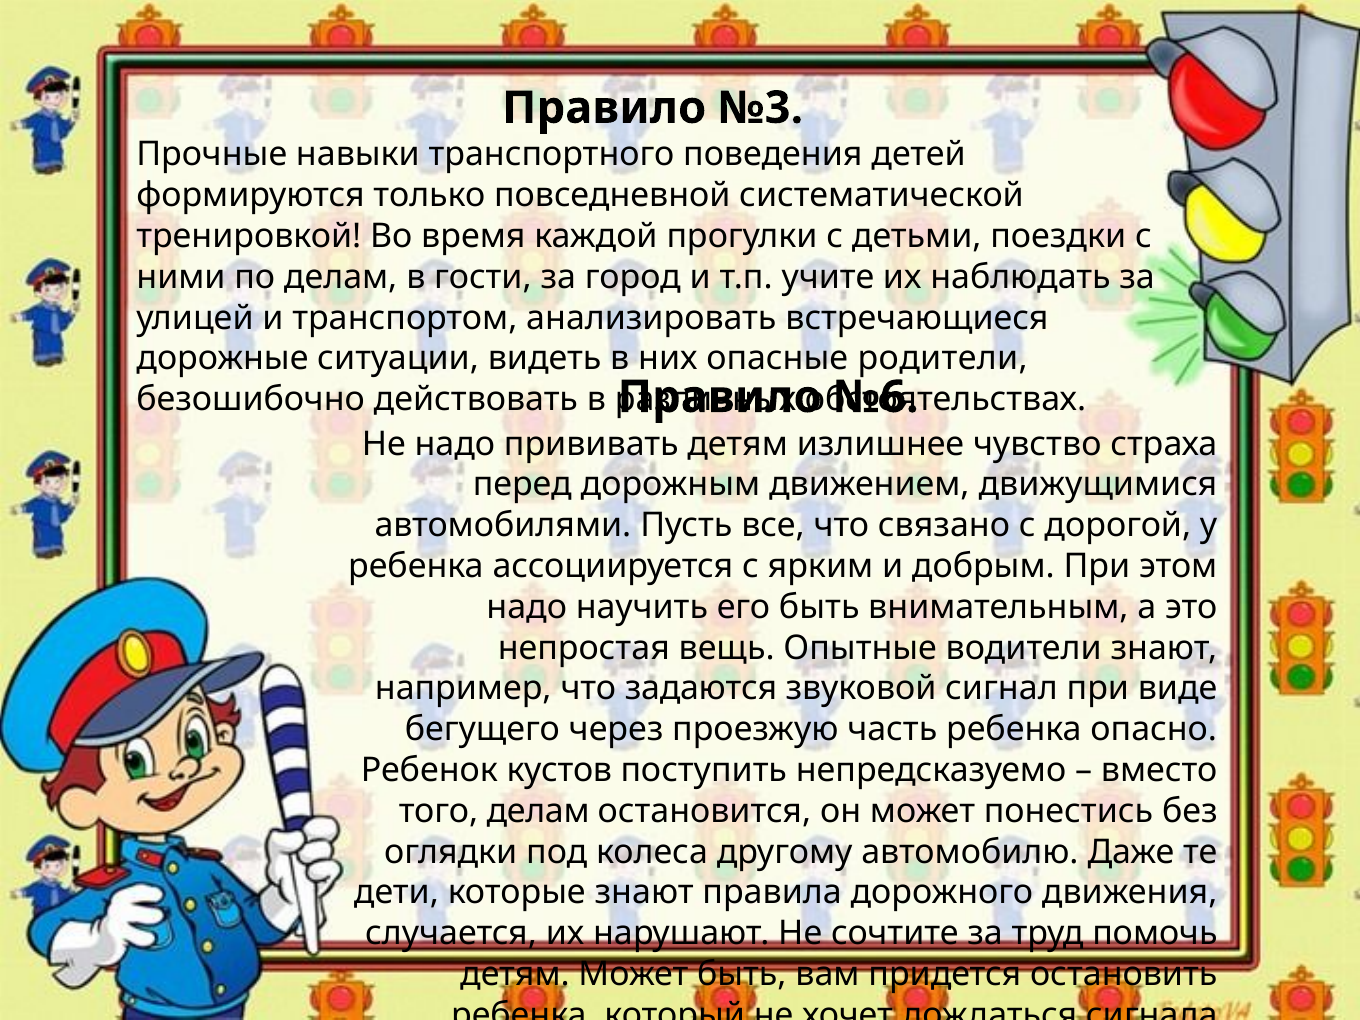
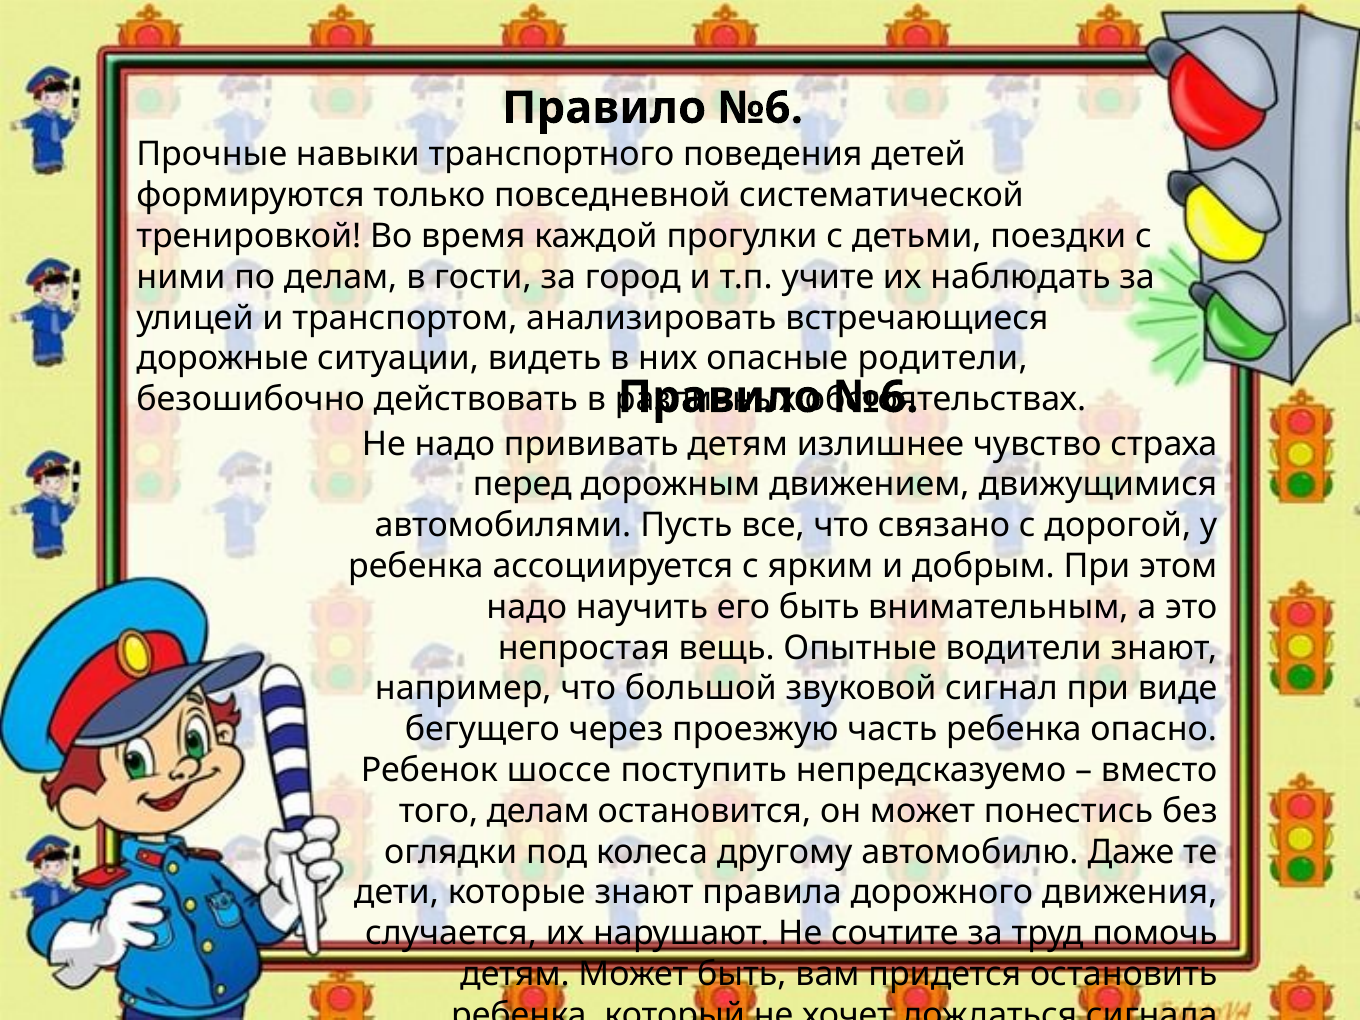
№3: №3 -> №6 (761, 108)
задаются: задаются -> большой (701, 689)
кустов: кустов -> шоссе (559, 770)
